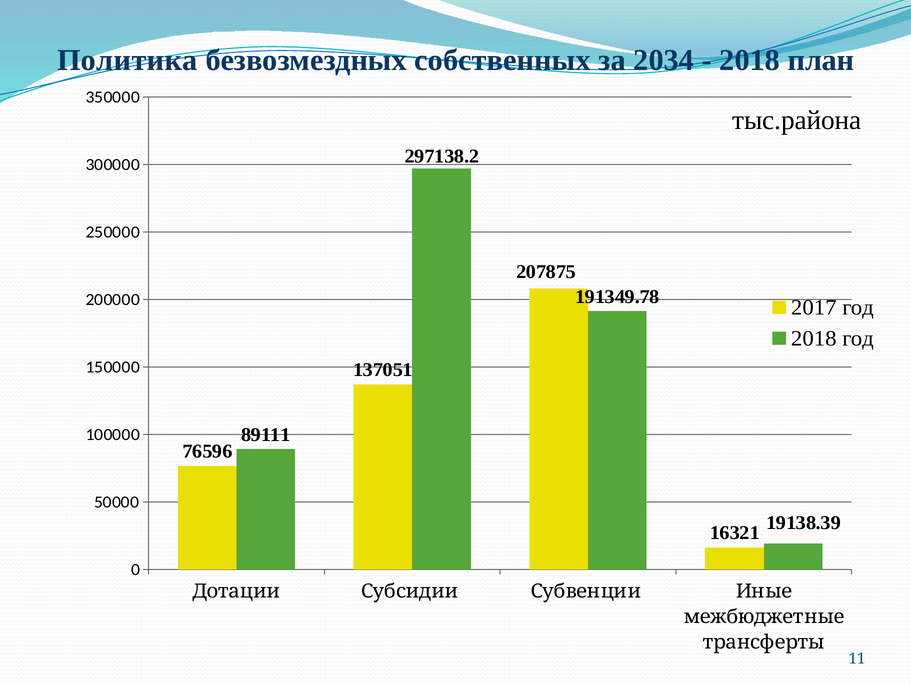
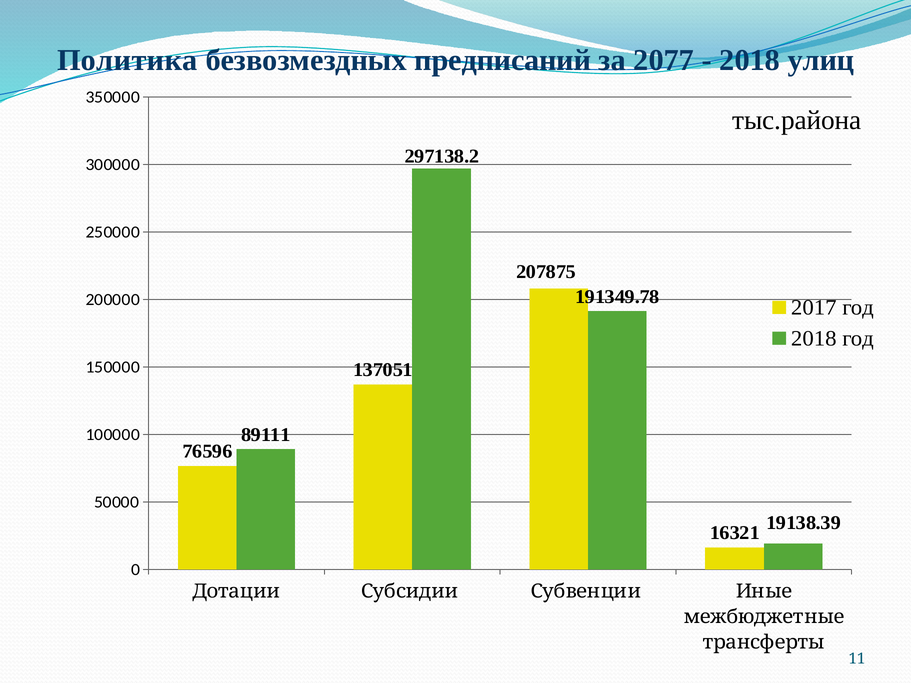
собственных: собственных -> предписаний (503, 60)
2034: 2034 -> 2077 (664, 60)
план: план -> улиц (821, 60)
